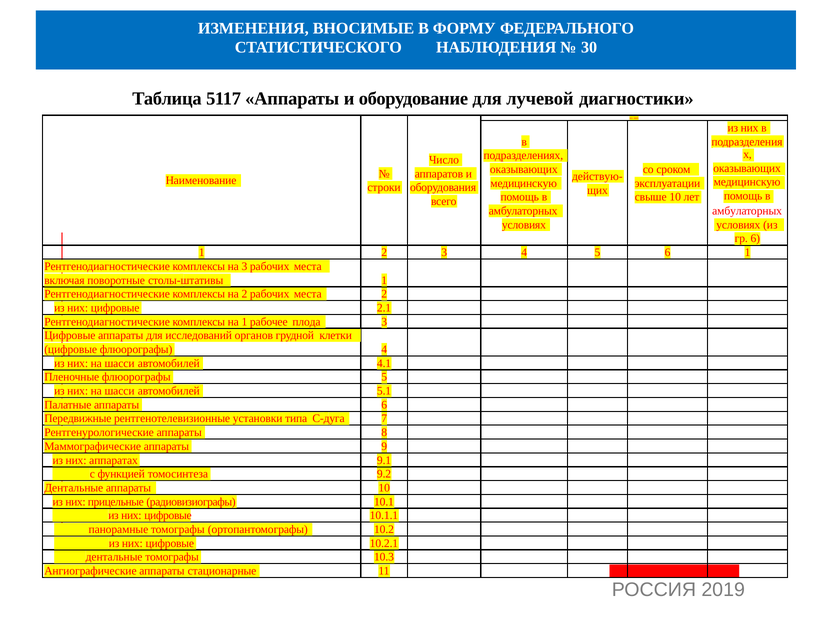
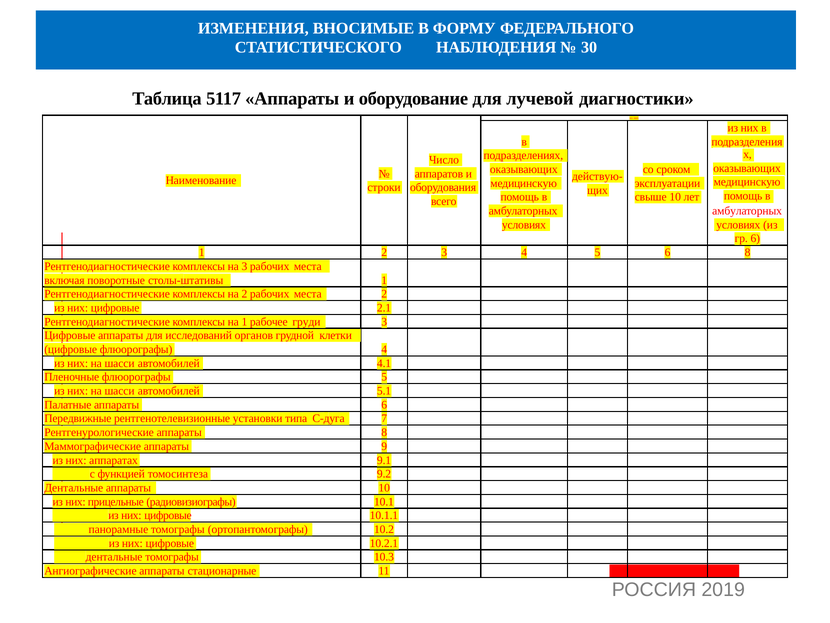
5 6 1: 1 -> 8 (748, 252)
плода: плода -> груди (306, 321)
